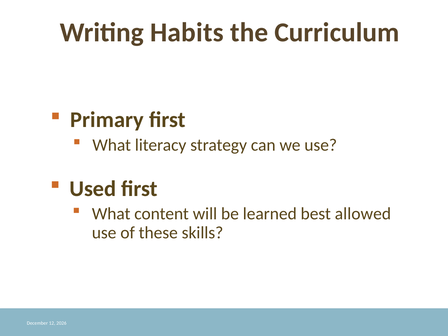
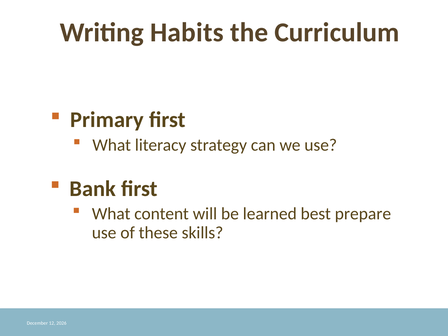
Used: Used -> Bank (93, 189)
allowed: allowed -> prepare (363, 214)
